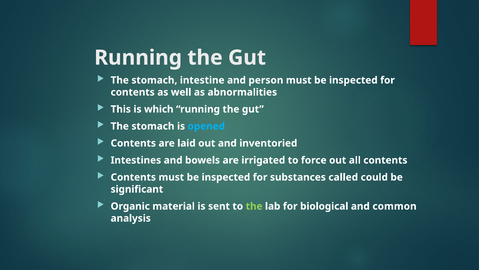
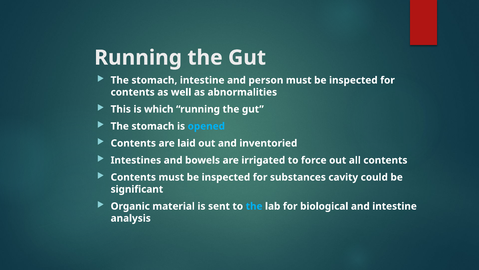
called: called -> cavity (343, 177)
the colour: light green -> light blue (254, 206)
and common: common -> intestine (395, 206)
